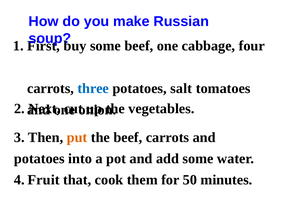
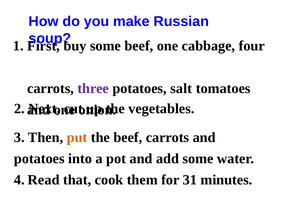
three colour: blue -> purple (93, 89)
Fruit: Fruit -> Read (44, 180)
50: 50 -> 31 (190, 180)
